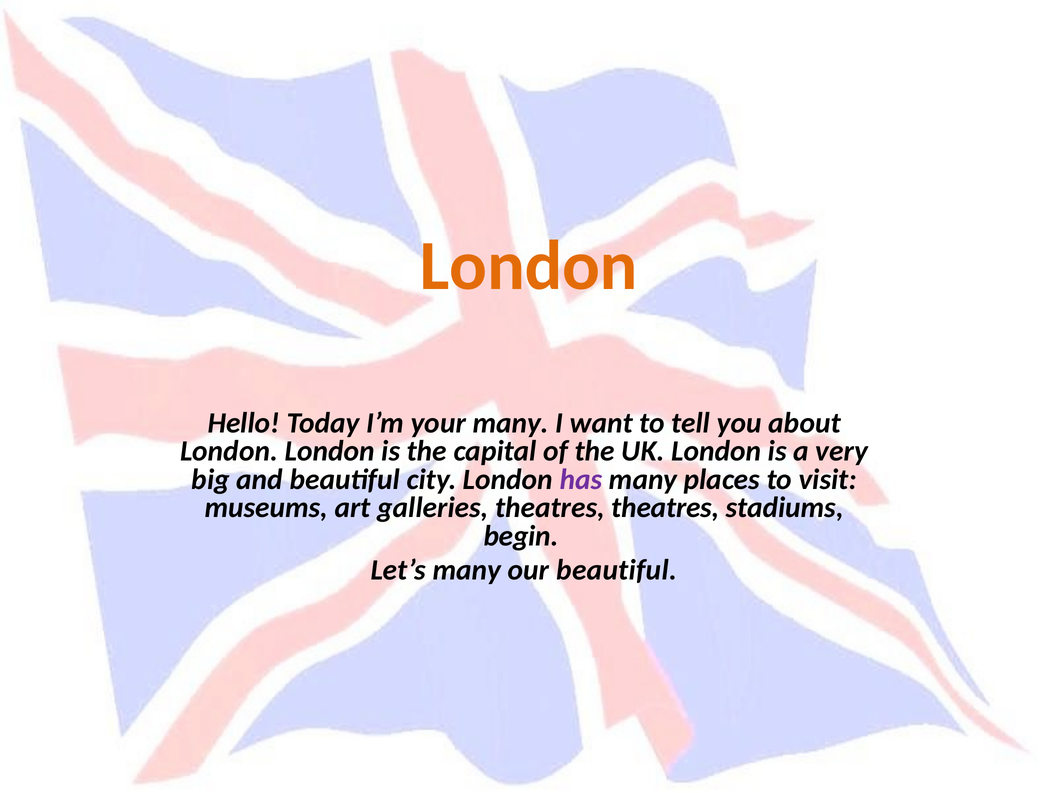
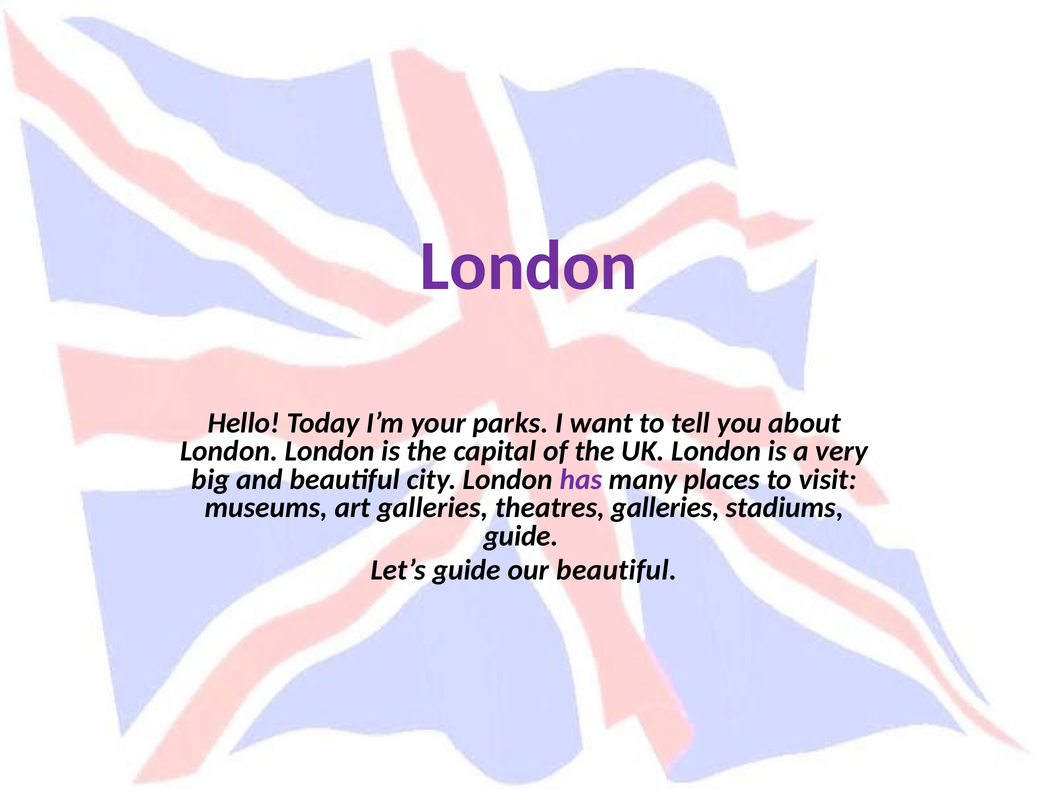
London colour: orange -> purple (529, 266)
your many: many -> parks (511, 423)
theatres theatres: theatres -> galleries (665, 508)
begin: begin -> guide (521, 536)
Let’s many: many -> guide (467, 570)
